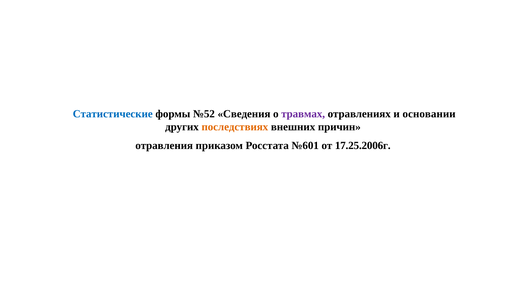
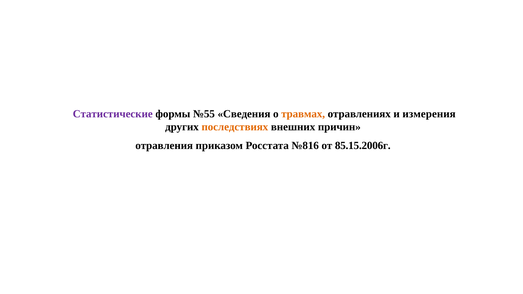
Статистические colour: blue -> purple (113, 114)
№52: №52 -> №55 (204, 114)
травмах colour: purple -> orange (303, 114)
основании: основании -> измерения (429, 114)
№601: №601 -> №816 (305, 146)
17.25.2006г: 17.25.2006г -> 85.15.2006г (363, 146)
